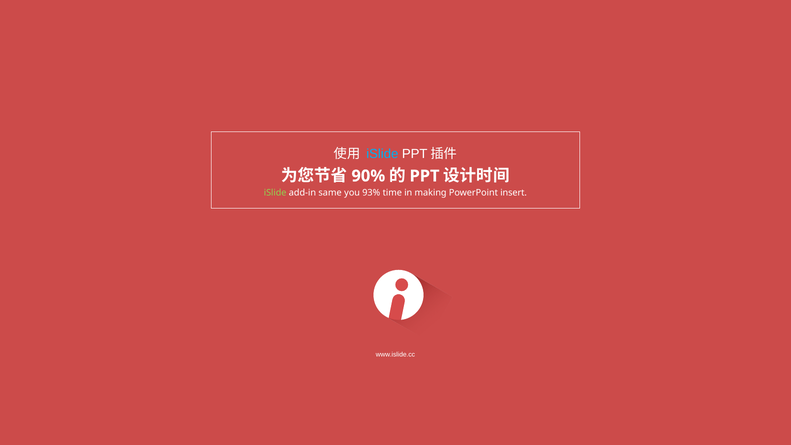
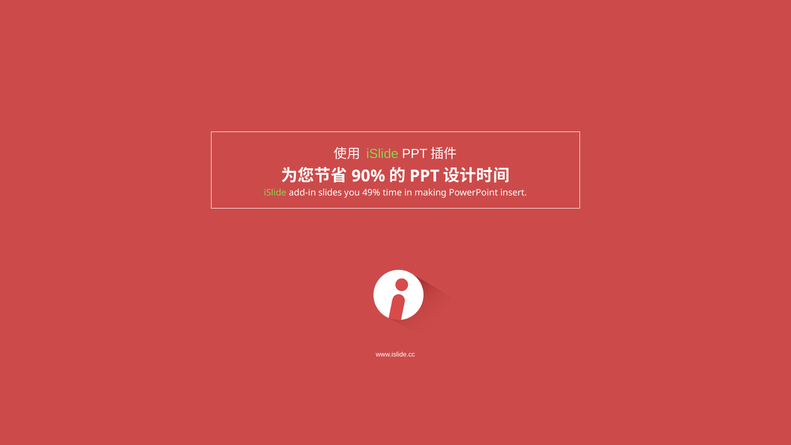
iSlide colour: light blue -> light green (382, 154)
same: same -> slides (330, 193)
93%: 93% -> 49% (371, 193)
